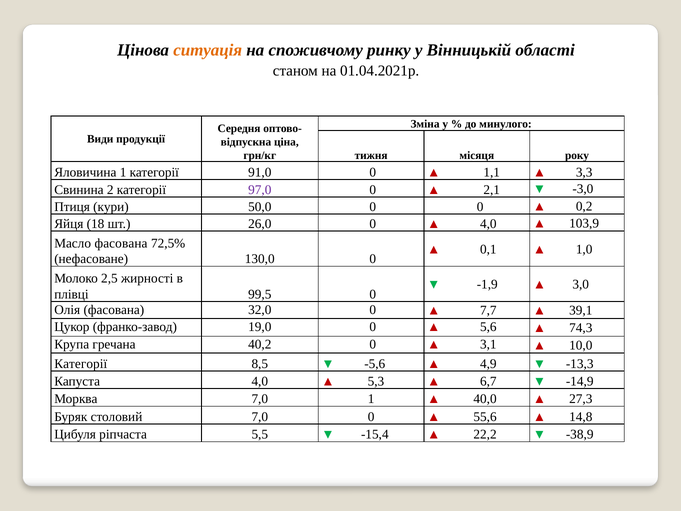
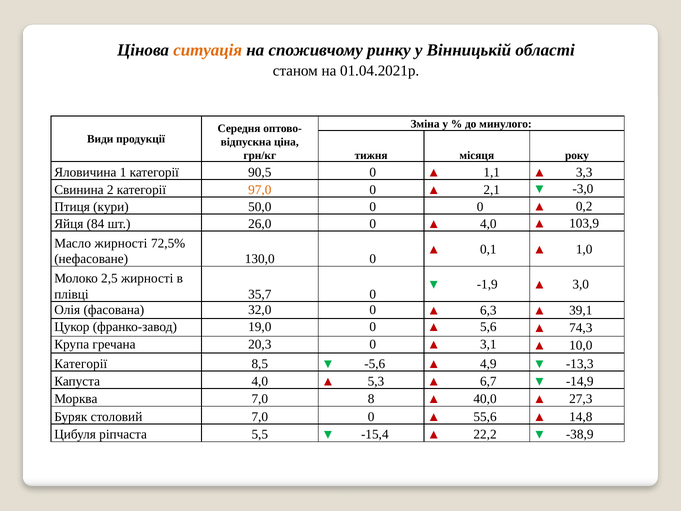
91,0: 91,0 -> 90,5 (260, 172)
97,0 colour: purple -> orange (260, 190)
18: 18 -> 84 (96, 224)
Масло фасована: фасована -> жирності (121, 243)
99,5: 99,5 -> 35,7 (260, 294)
7,7: 7,7 -> 6,3 (488, 310)
40,2: 40,2 -> 20,3 (260, 344)
7,0 1: 1 -> 8 (371, 399)
